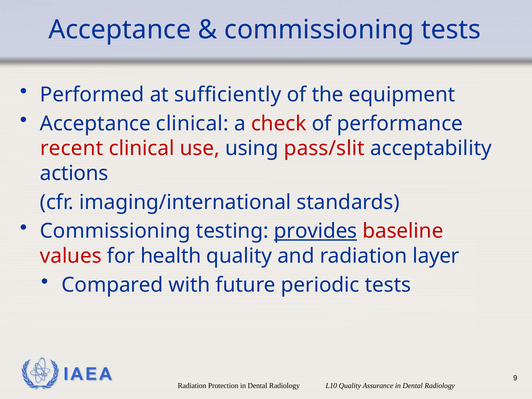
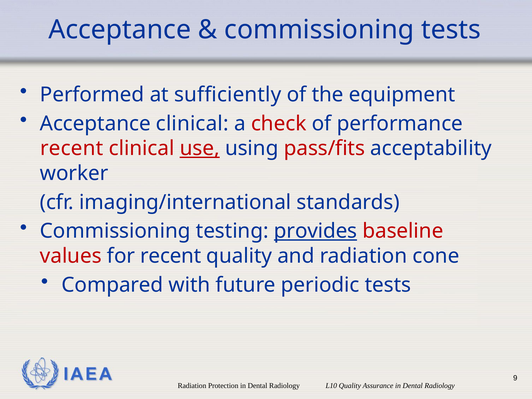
use underline: none -> present (200, 148)
pass/slit: pass/slit -> pass/fits (324, 148)
actions: actions -> worker (74, 173)
for health: health -> recent (171, 256)
layer: layer -> cone (436, 256)
